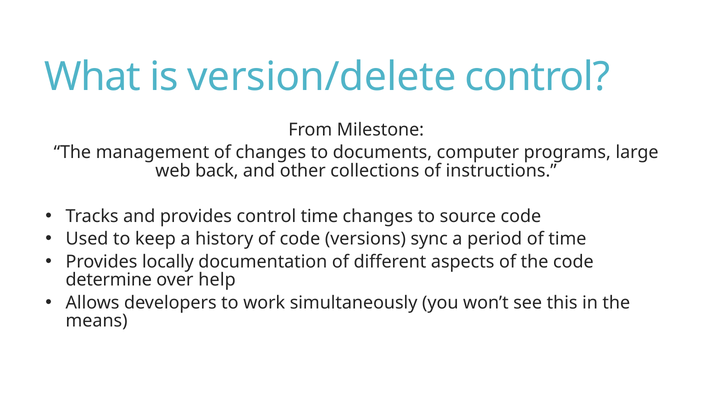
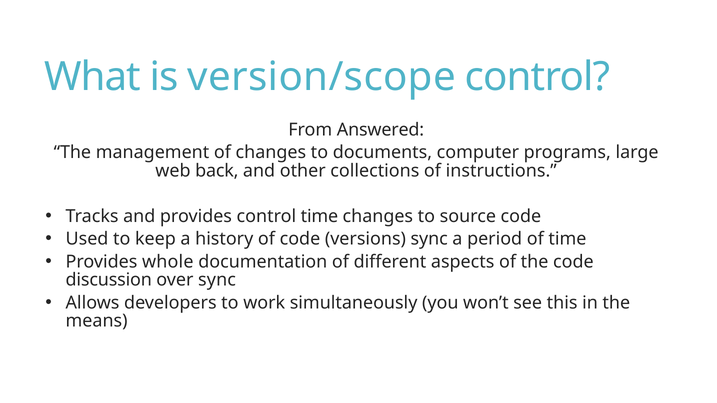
version/delete: version/delete -> version/scope (322, 77)
Milestone: Milestone -> Answered (380, 130)
locally: locally -> whole (168, 262)
determine: determine -> discussion (109, 280)
over help: help -> sync (217, 280)
